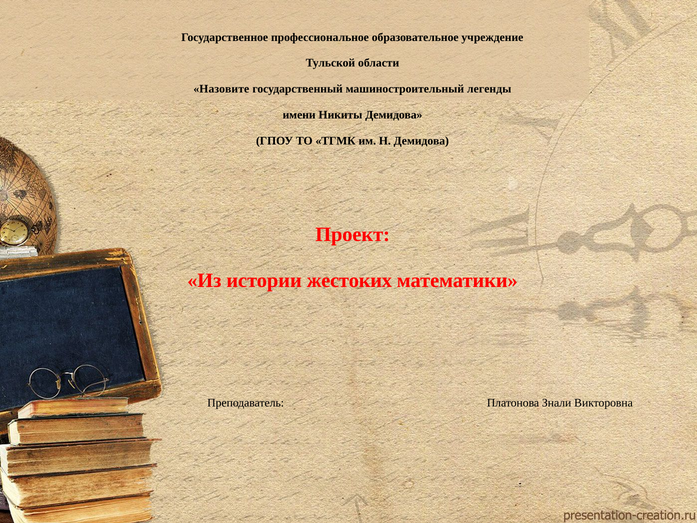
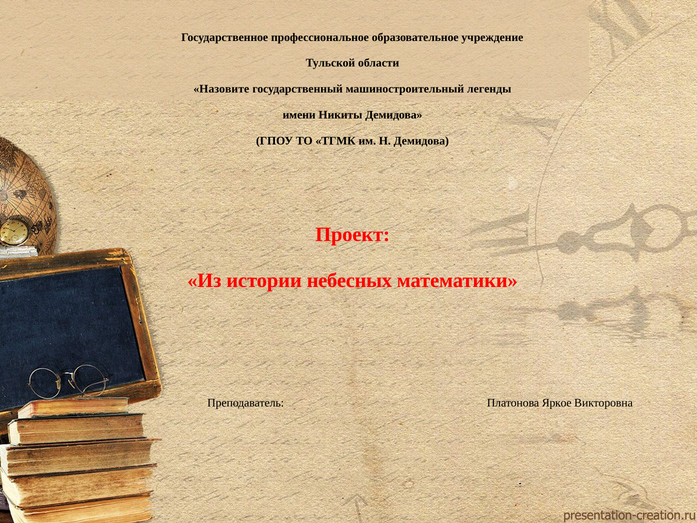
жестоких: жестоких -> небесных (349, 280)
Знали: Знали -> Яркое (557, 403)
